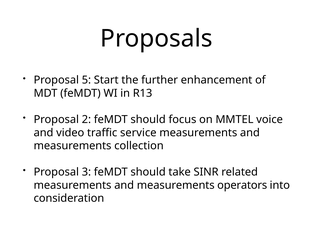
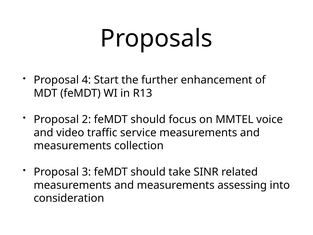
5: 5 -> 4 (86, 80)
operators: operators -> assessing (242, 185)
